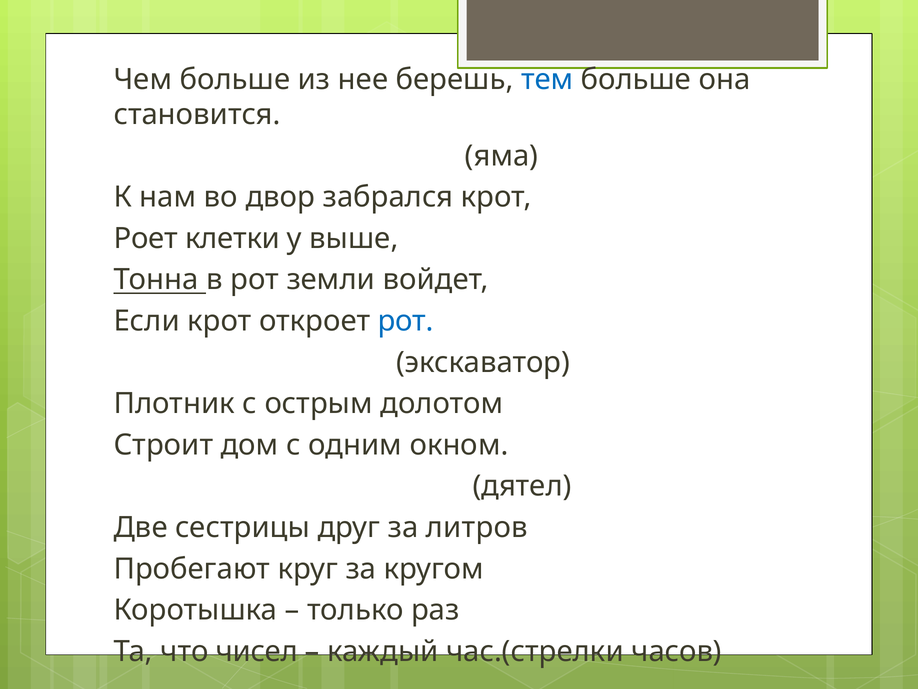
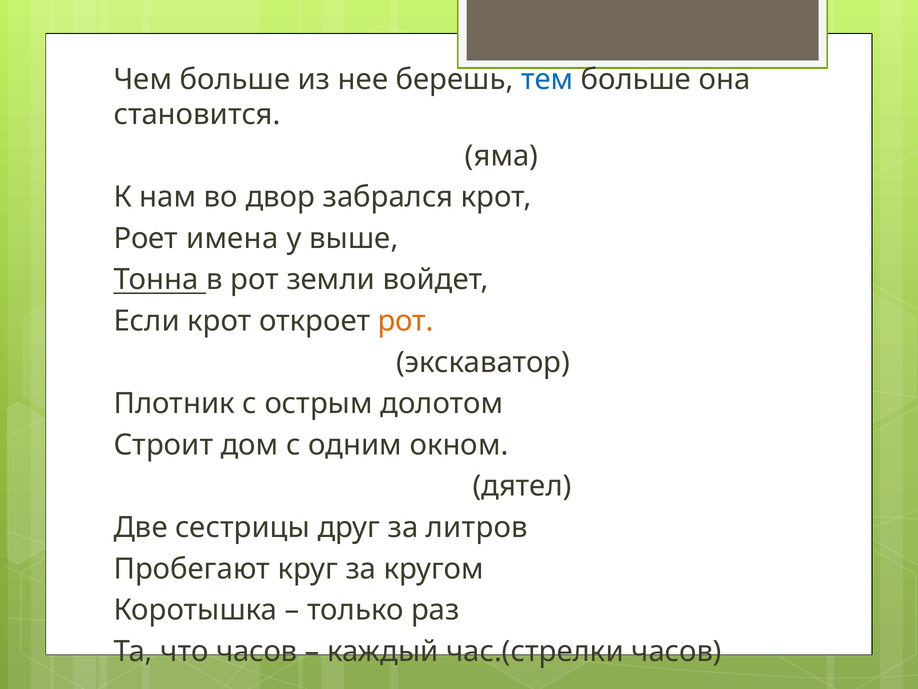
клетки: клетки -> имена (232, 238)
рот colour: blue -> orange (406, 321)
что чисел: чисел -> часов (257, 651)
